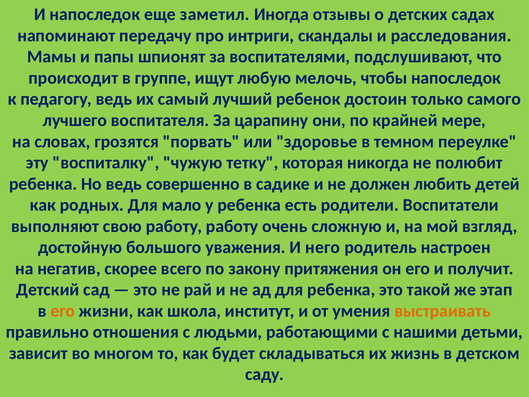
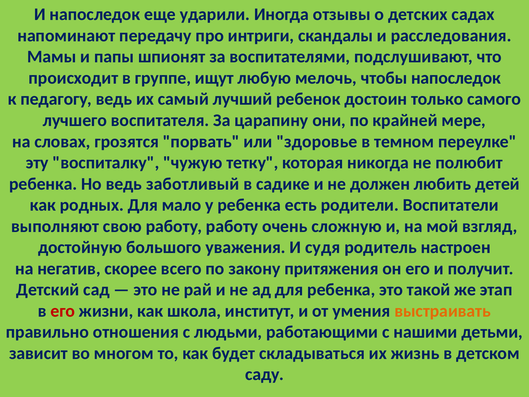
заметил: заметил -> ударили (215, 14)
совершенно: совершенно -> заботливый (193, 184)
него: него -> судя (323, 247)
его colour: orange -> red (63, 311)
